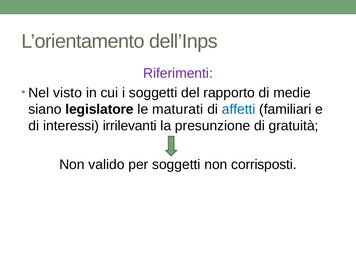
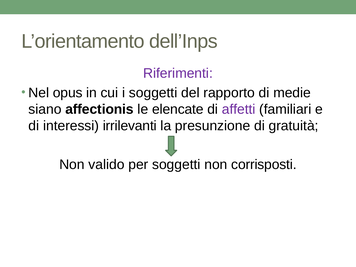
visto: visto -> opus (68, 93)
legislatore: legislatore -> affectionis (100, 109)
maturati: maturati -> elencate (178, 109)
affetti colour: blue -> purple (239, 109)
